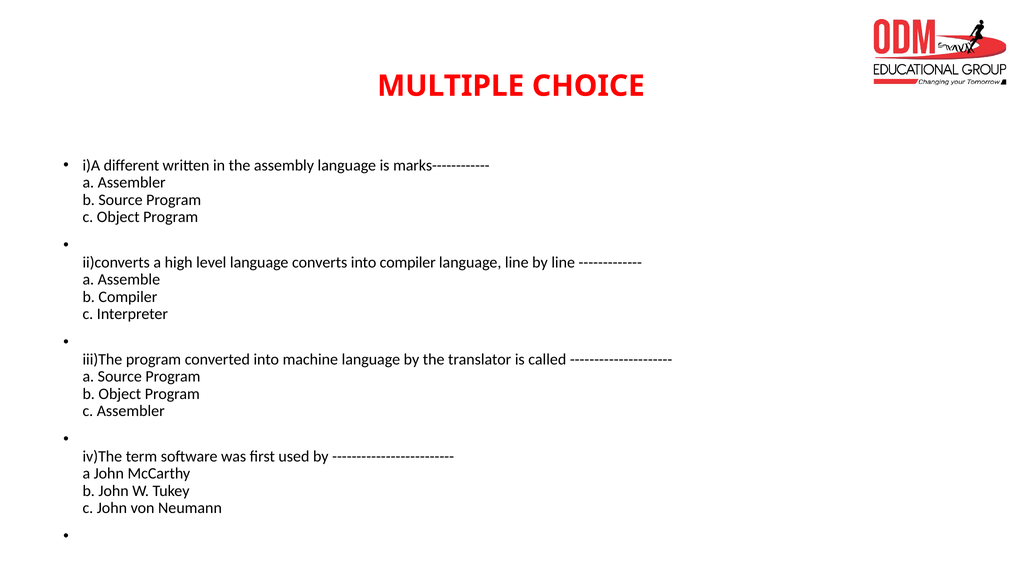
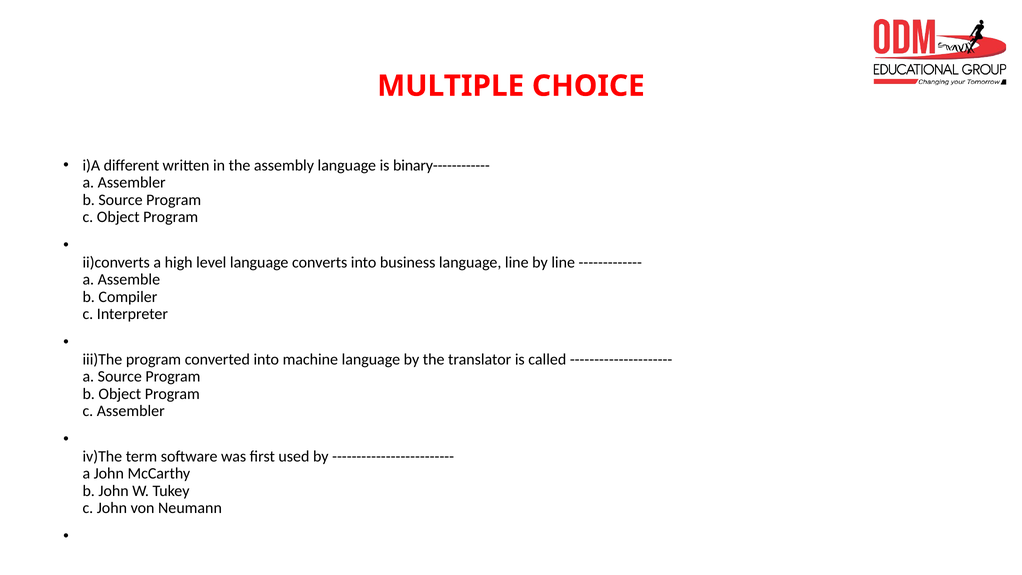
marks------------: marks------------ -> binary------------ (441, 165)
into compiler: compiler -> business (408, 262)
